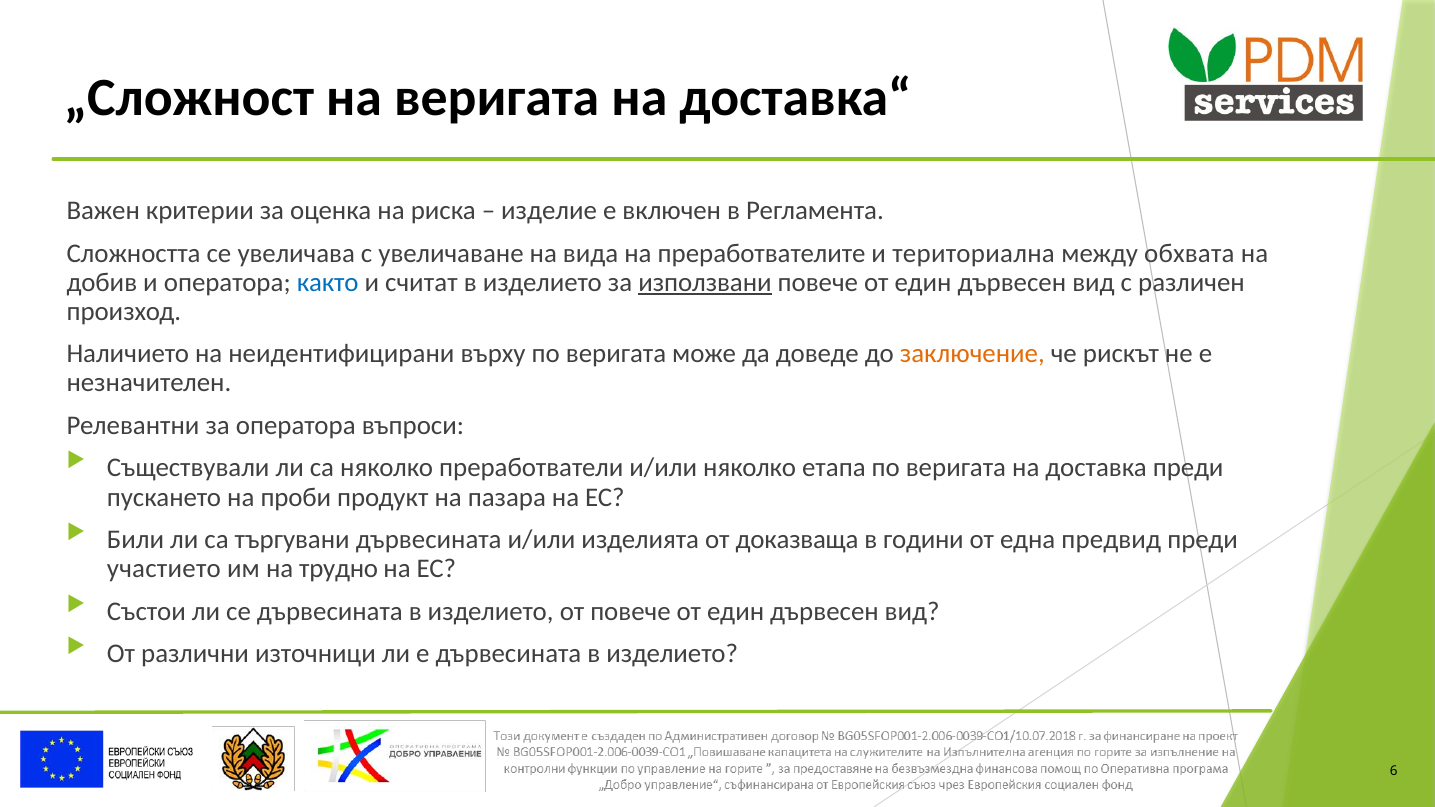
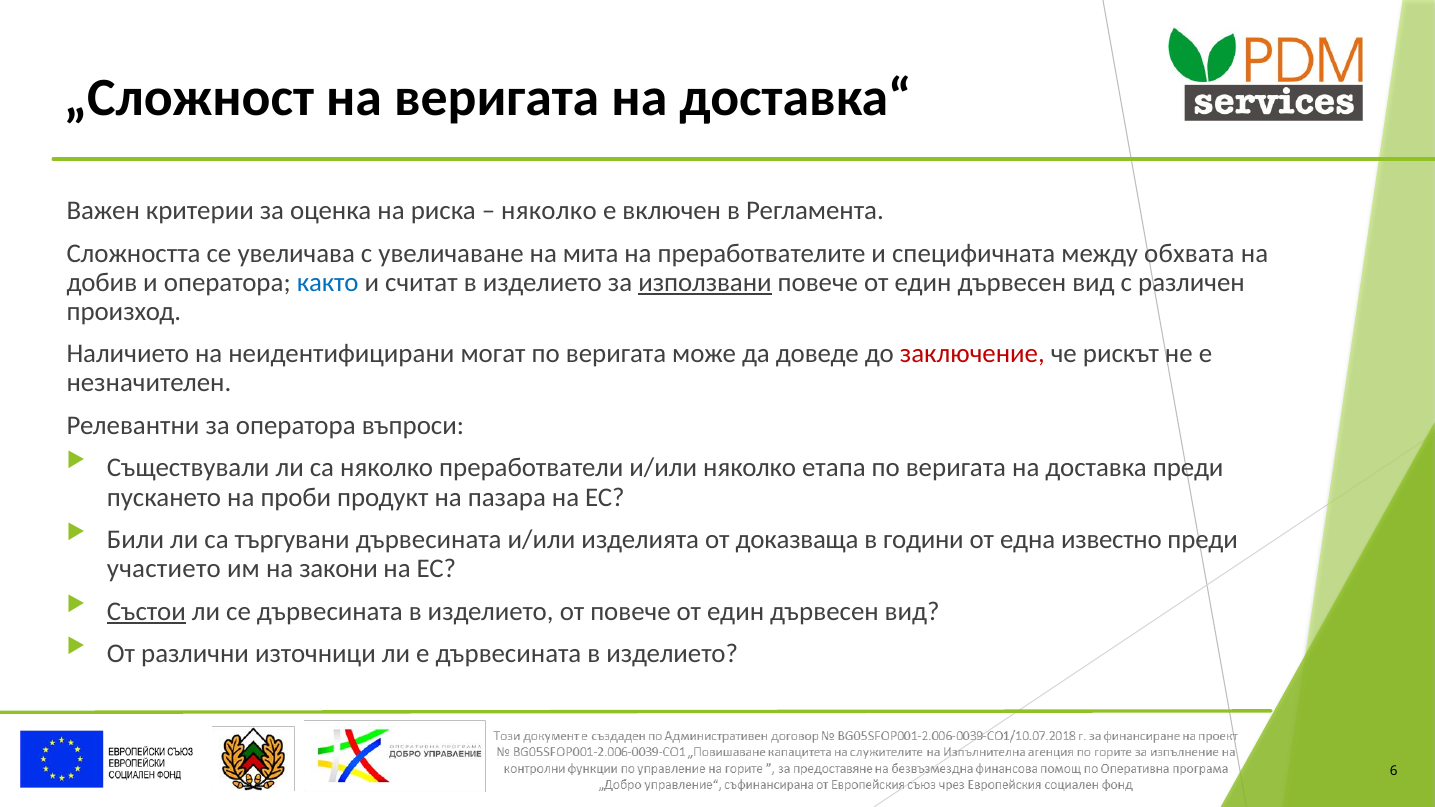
изделие: изделие -> няколко (549, 211)
вида: вида -> мита (591, 253)
териториална: териториална -> специфичната (974, 253)
върху: върху -> могат (493, 354)
заключение colour: orange -> red (972, 354)
предвид: предвид -> известно (1111, 540)
трудно: трудно -> закони (339, 569)
Състои underline: none -> present (146, 611)
